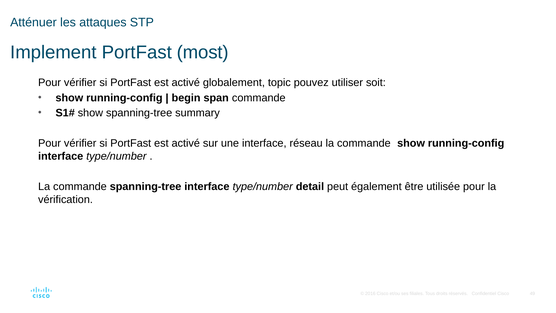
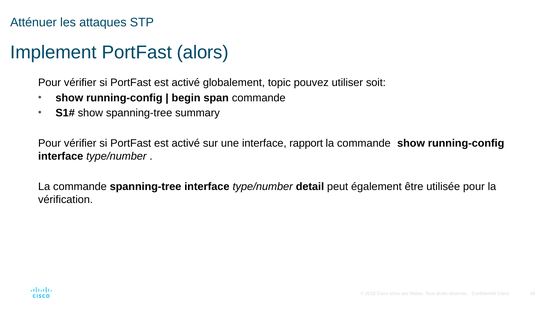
most: most -> alors (203, 52)
réseau: réseau -> rapport (306, 143)
